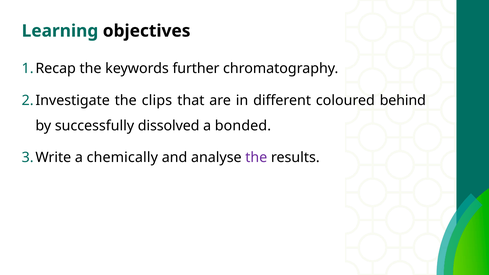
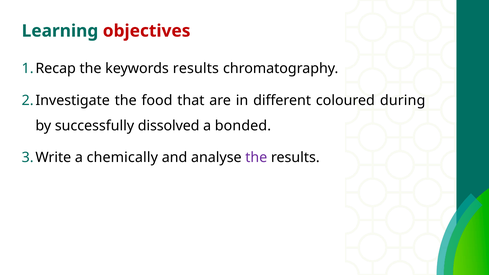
objectives colour: black -> red (147, 31)
keywords further: further -> results (196, 69)
clips: clips -> food (157, 100)
behind: behind -> during (403, 100)
